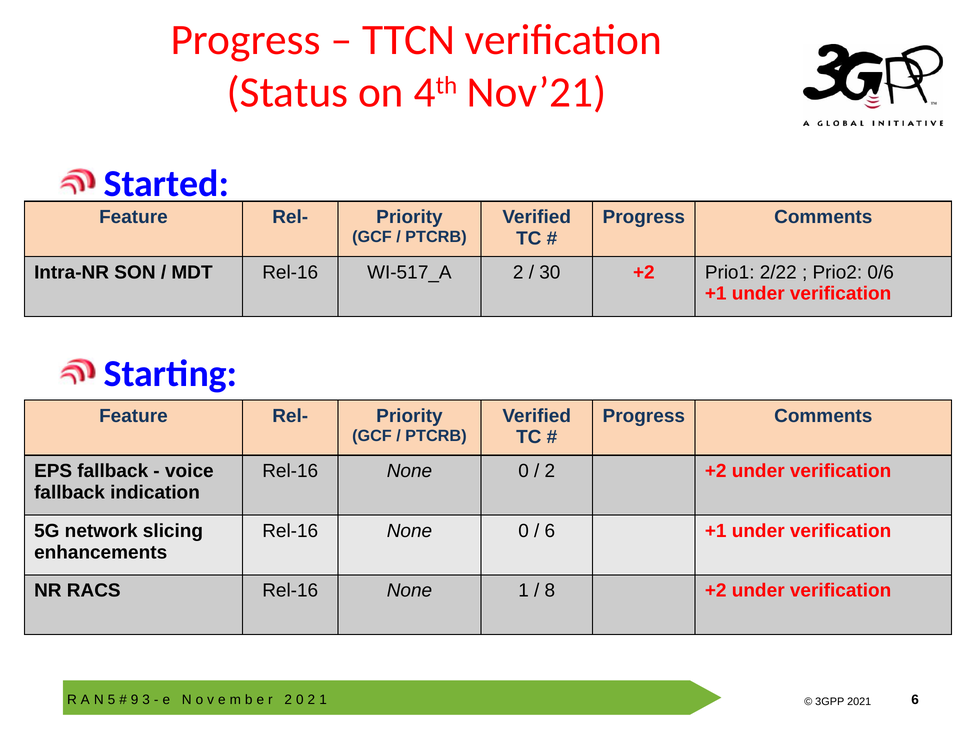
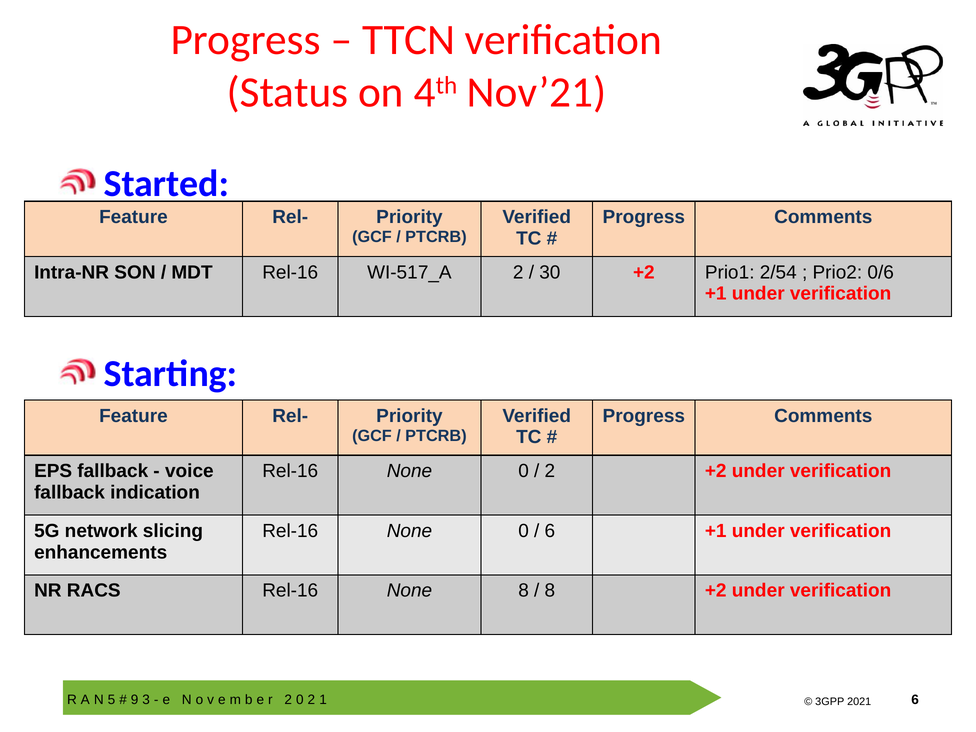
2/22: 2/22 -> 2/54 (778, 272)
None 1: 1 -> 8 (524, 591)
